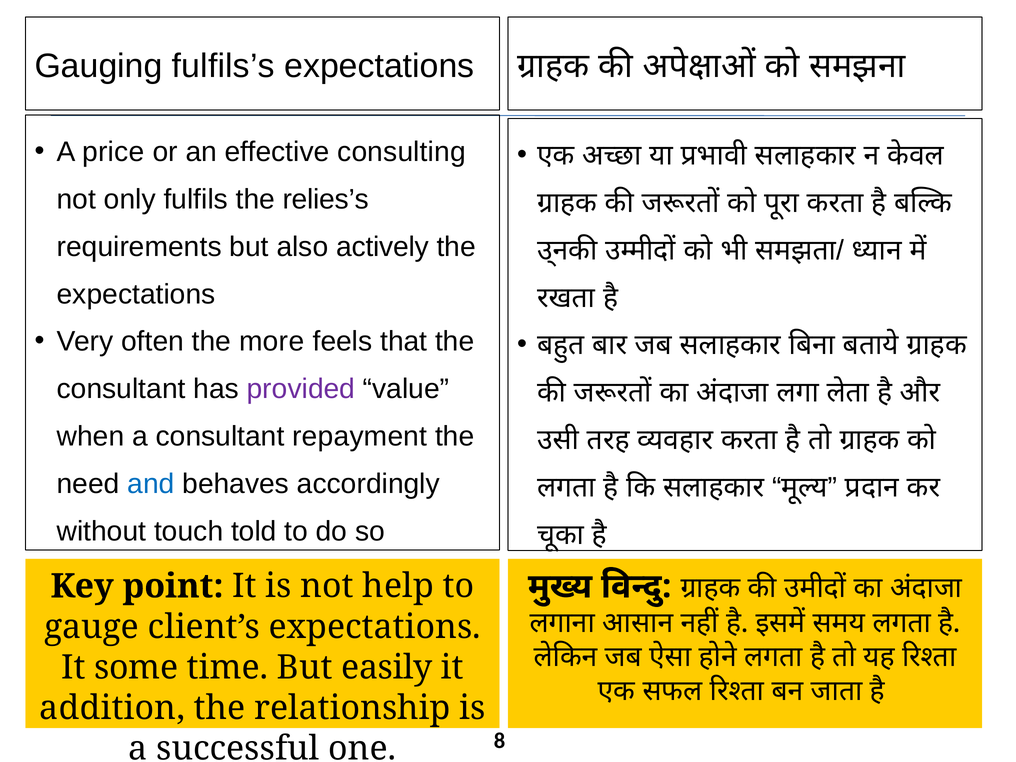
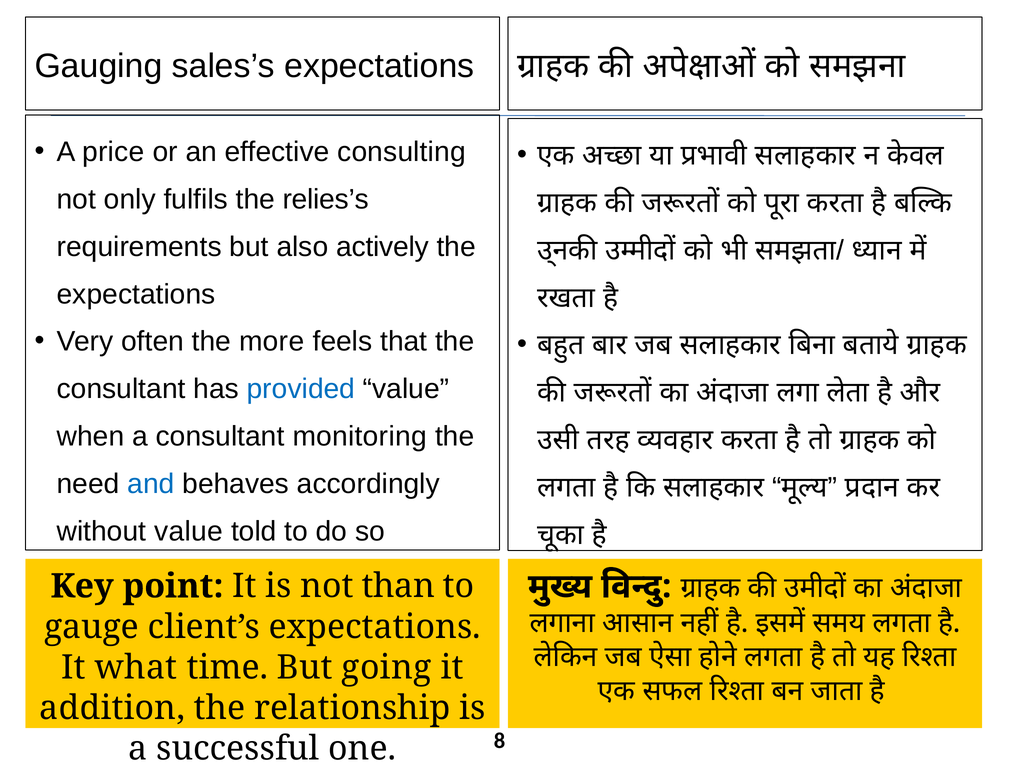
fulfils’s: fulfils’s -> sales’s (223, 66)
provided colour: purple -> blue (301, 389)
repayment: repayment -> monitoring (360, 436)
without touch: touch -> value (189, 531)
help: help -> than (398, 586)
some: some -> what (136, 667)
easily: easily -> going (387, 667)
